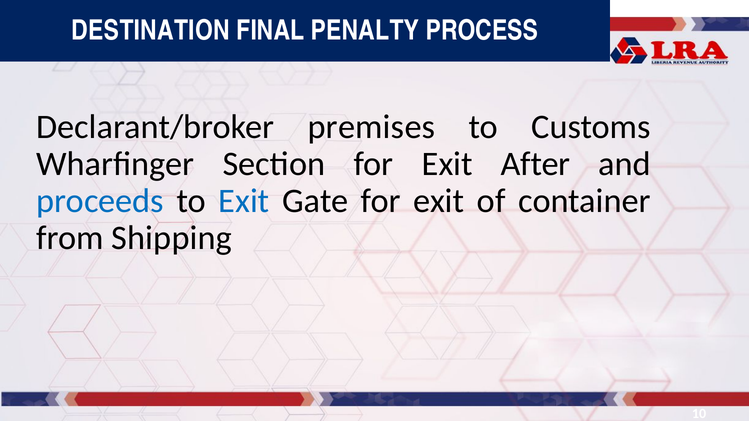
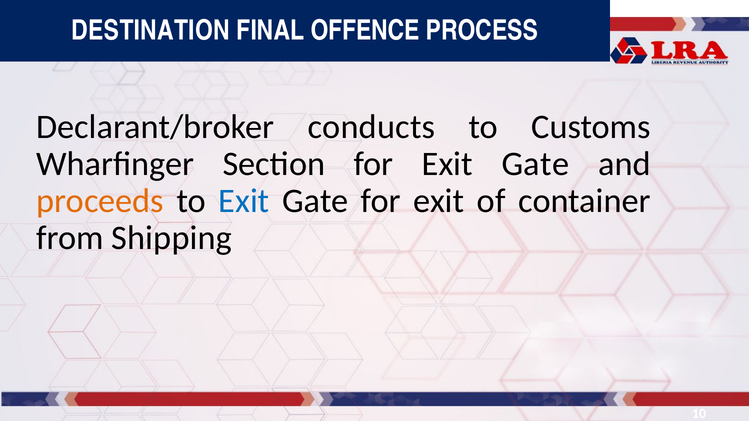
PENALTY: PENALTY -> OFFENCE (365, 31)
premises: premises -> conducts (371, 127)
for Exit After: After -> Gate (535, 164)
proceeds colour: blue -> orange (100, 201)
